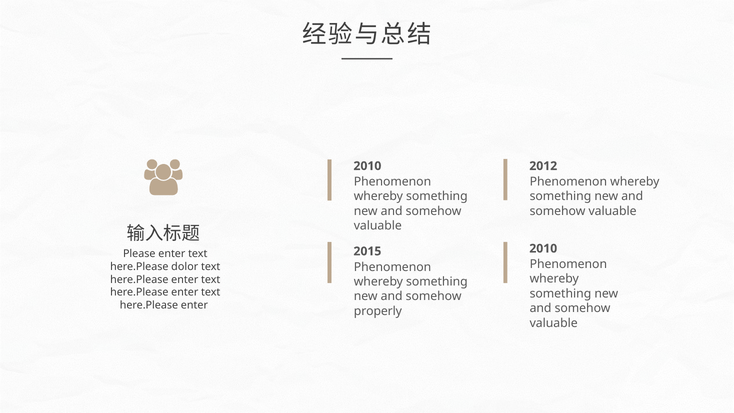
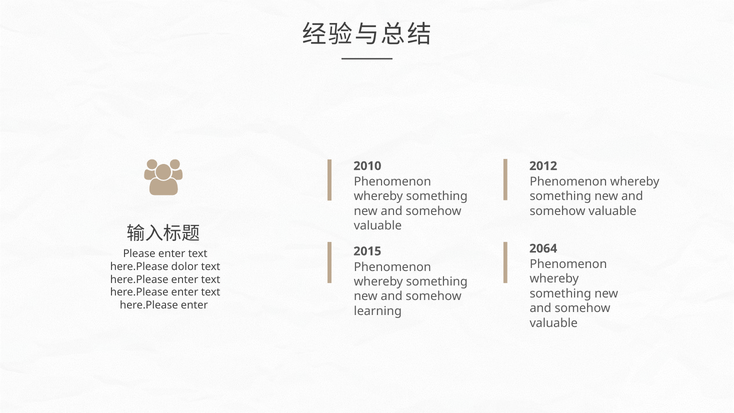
2010: 2010 -> 2064 (543, 248)
properly: properly -> learning (378, 311)
